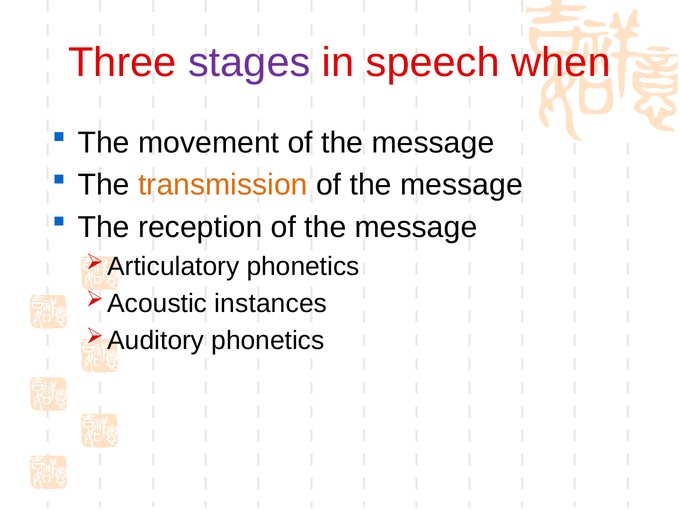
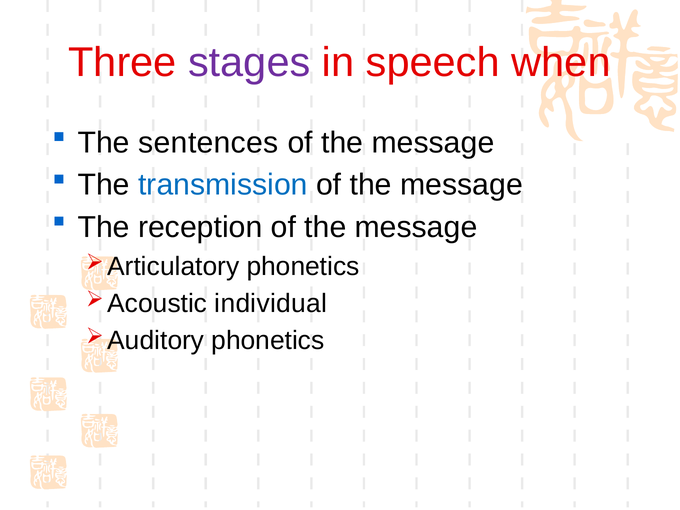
movement: movement -> sentences (208, 143)
transmission colour: orange -> blue (223, 185)
instances: instances -> individual (271, 303)
